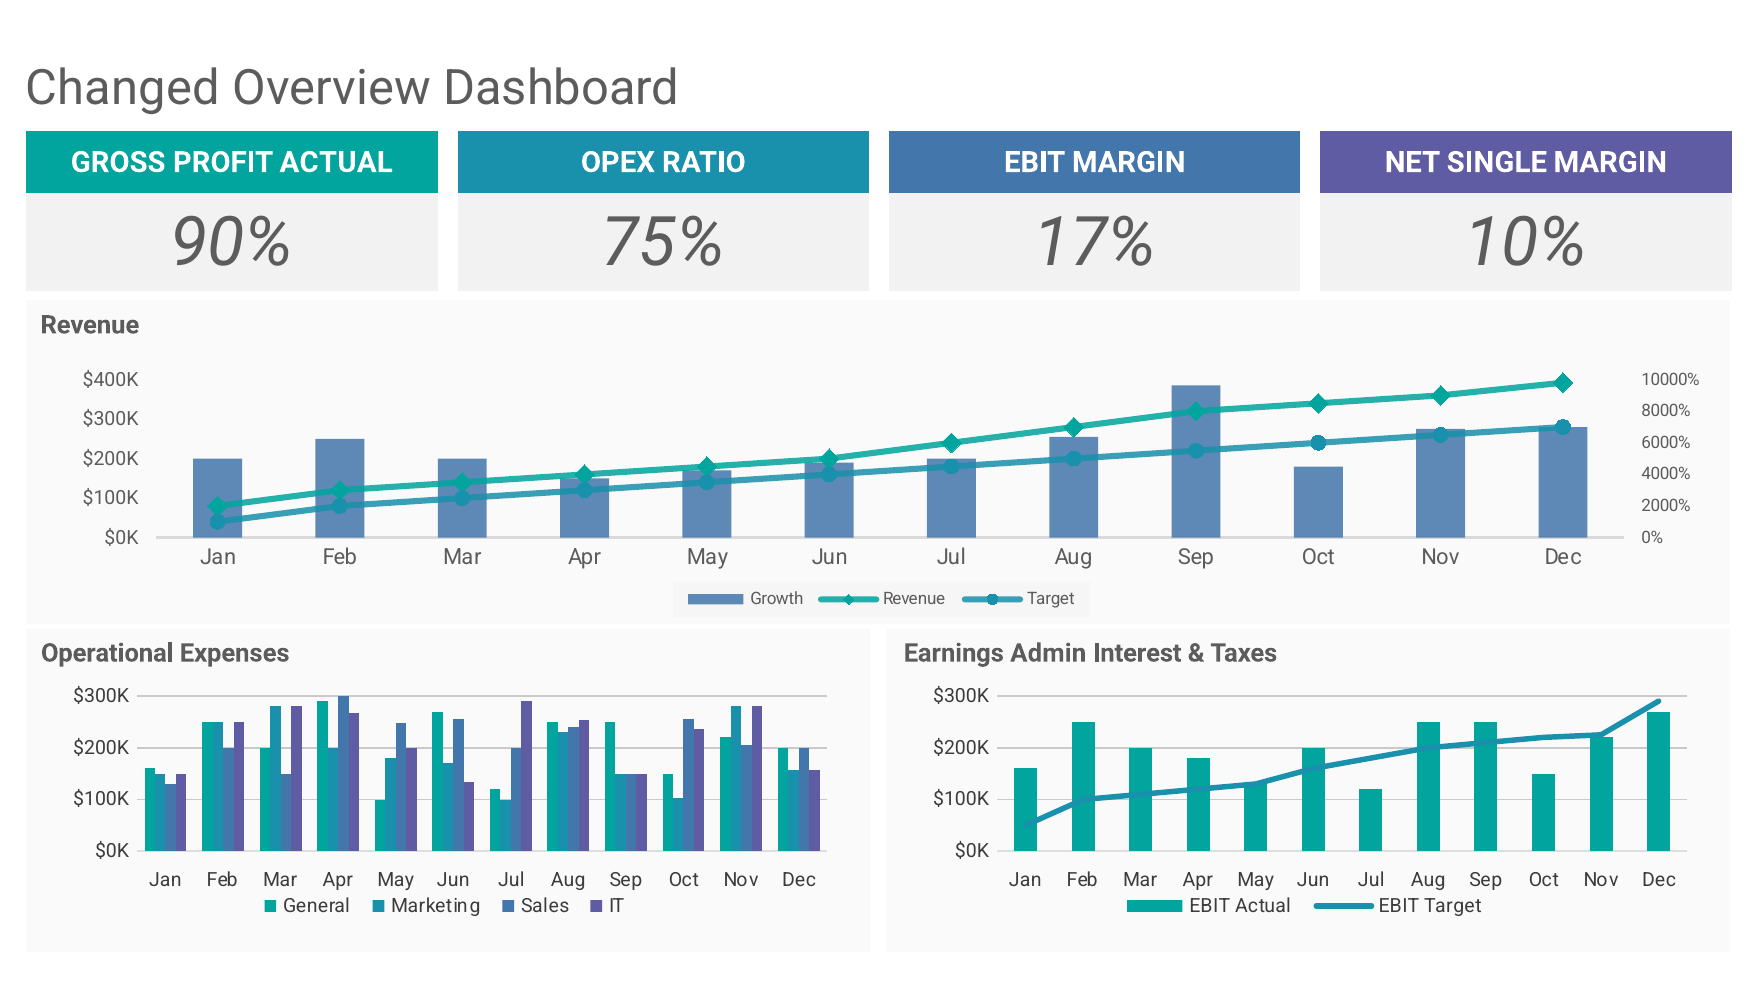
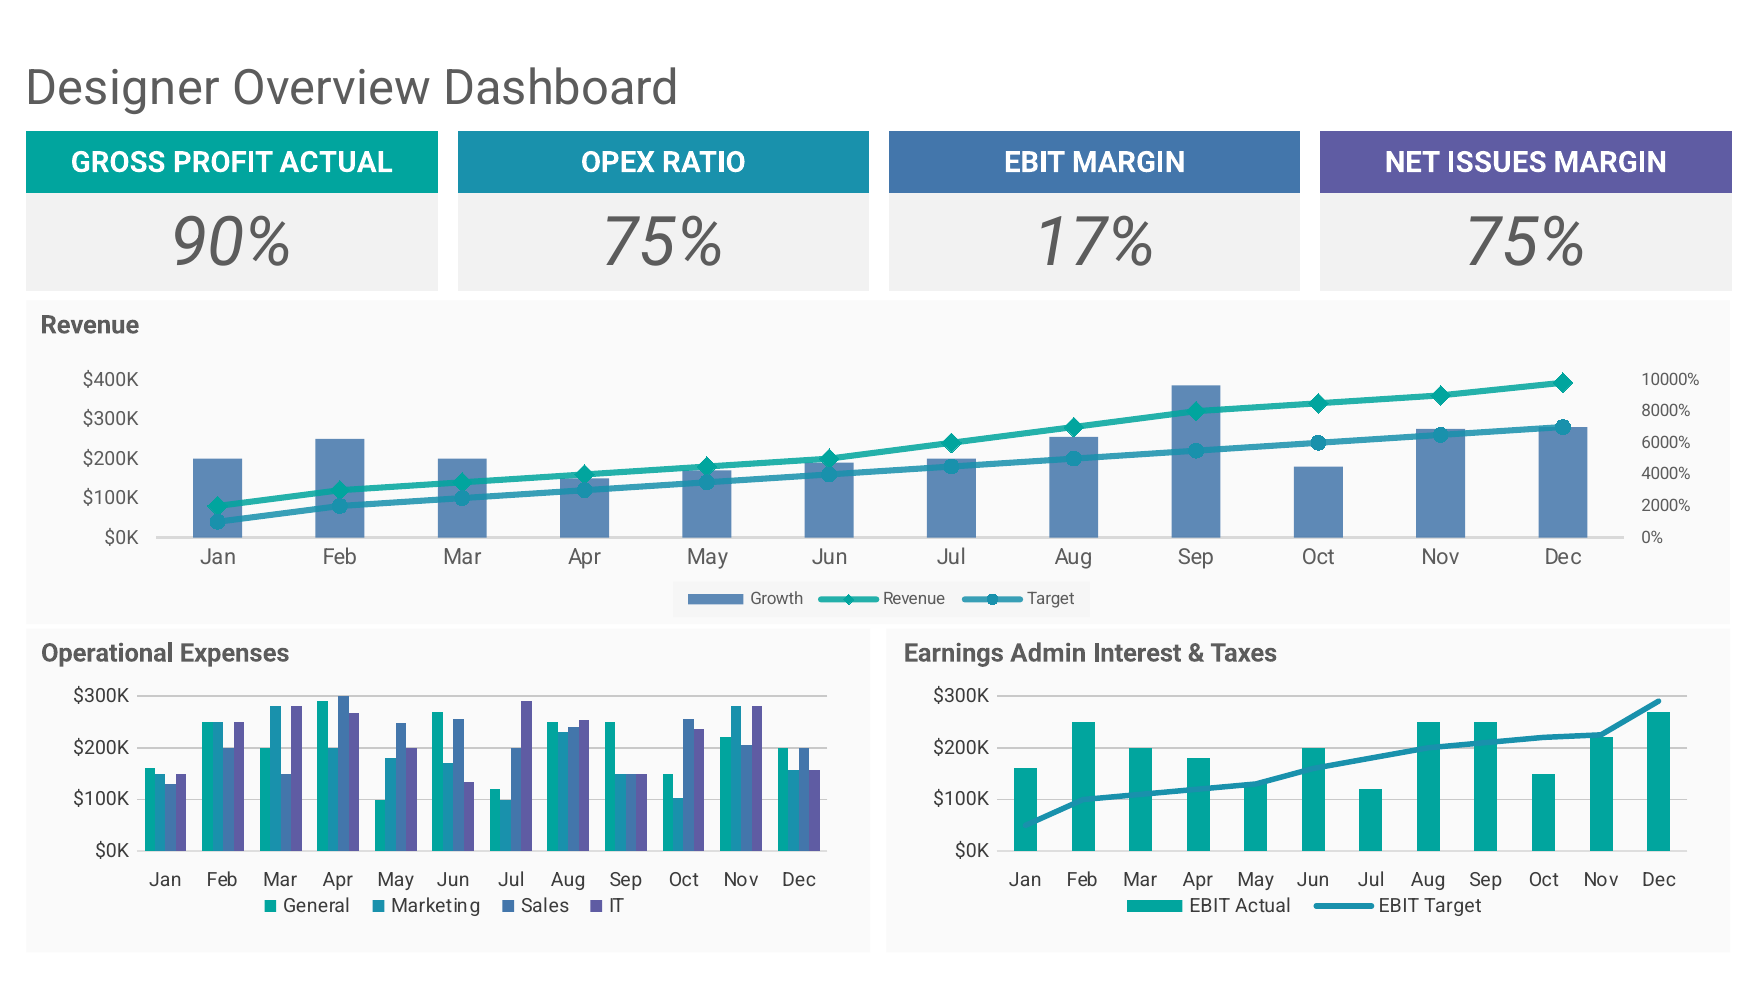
Changed: Changed -> Designer (123, 89)
SINGLE: SINGLE -> ISSUES (1497, 162)
10%: 10% -> 75% (1526, 243)
